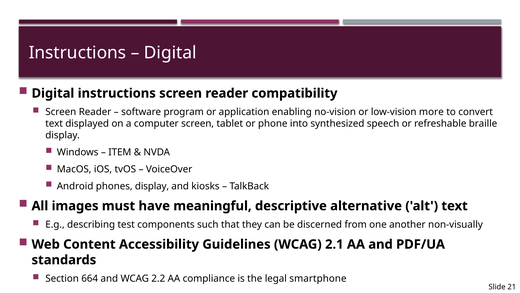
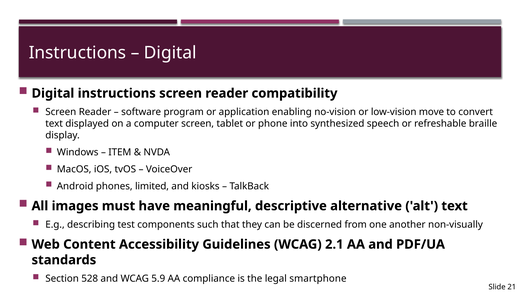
more: more -> move (431, 112)
phones display: display -> limited (152, 186)
664: 664 -> 528 (90, 278)
2.2: 2.2 -> 5.9 (158, 278)
